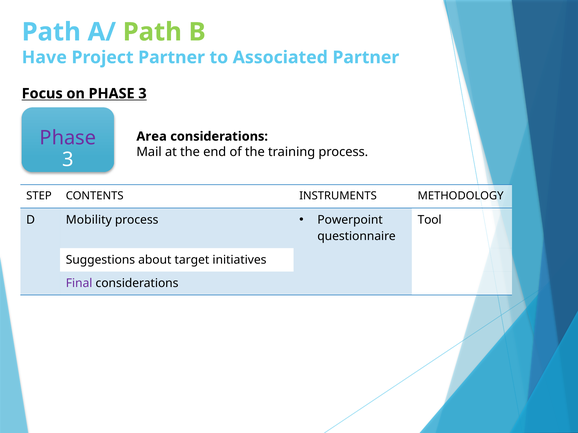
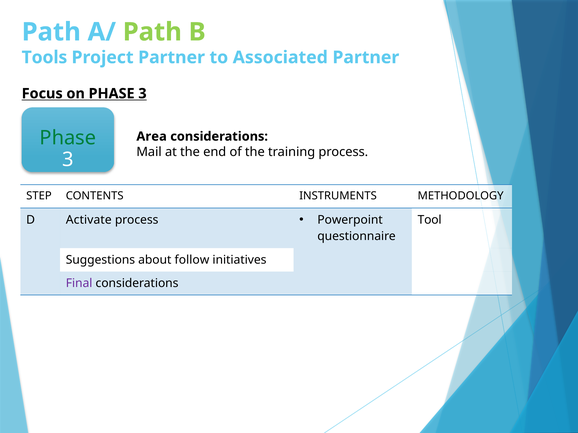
Have: Have -> Tools (44, 57)
Phase colour: purple -> green (68, 138)
Mobility: Mobility -> Activate (89, 220)
target: target -> follow (192, 260)
